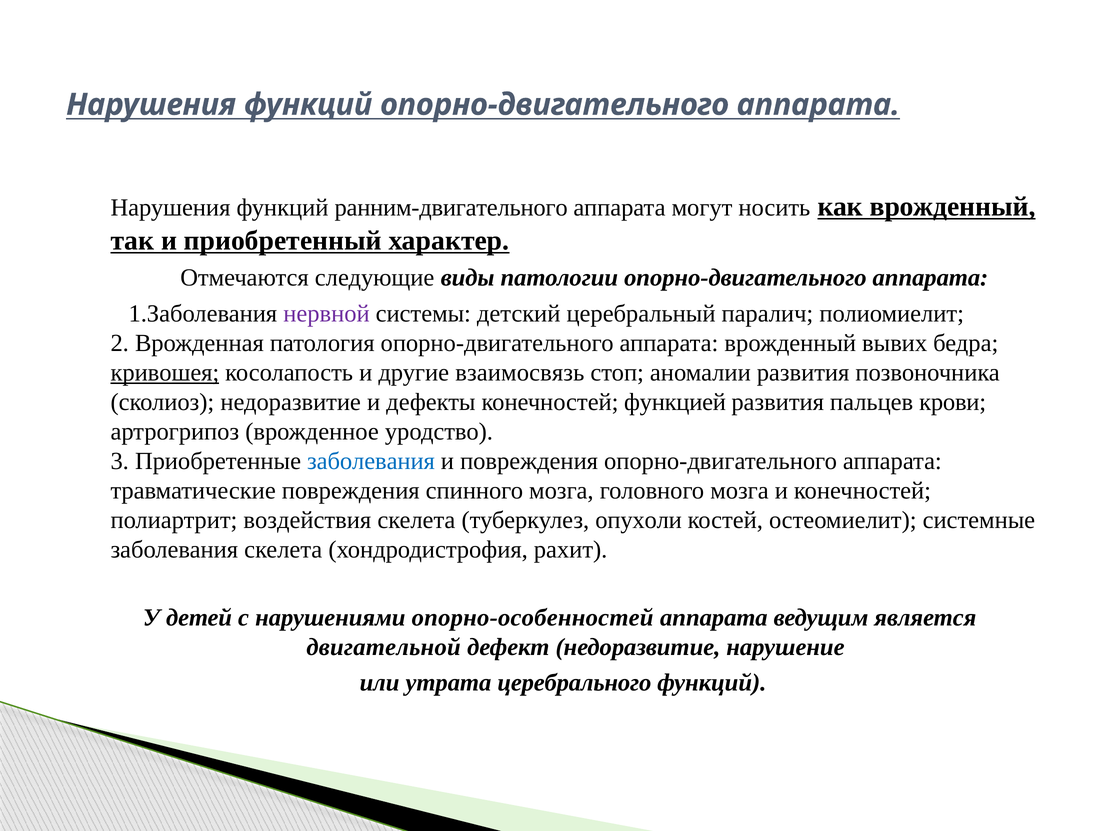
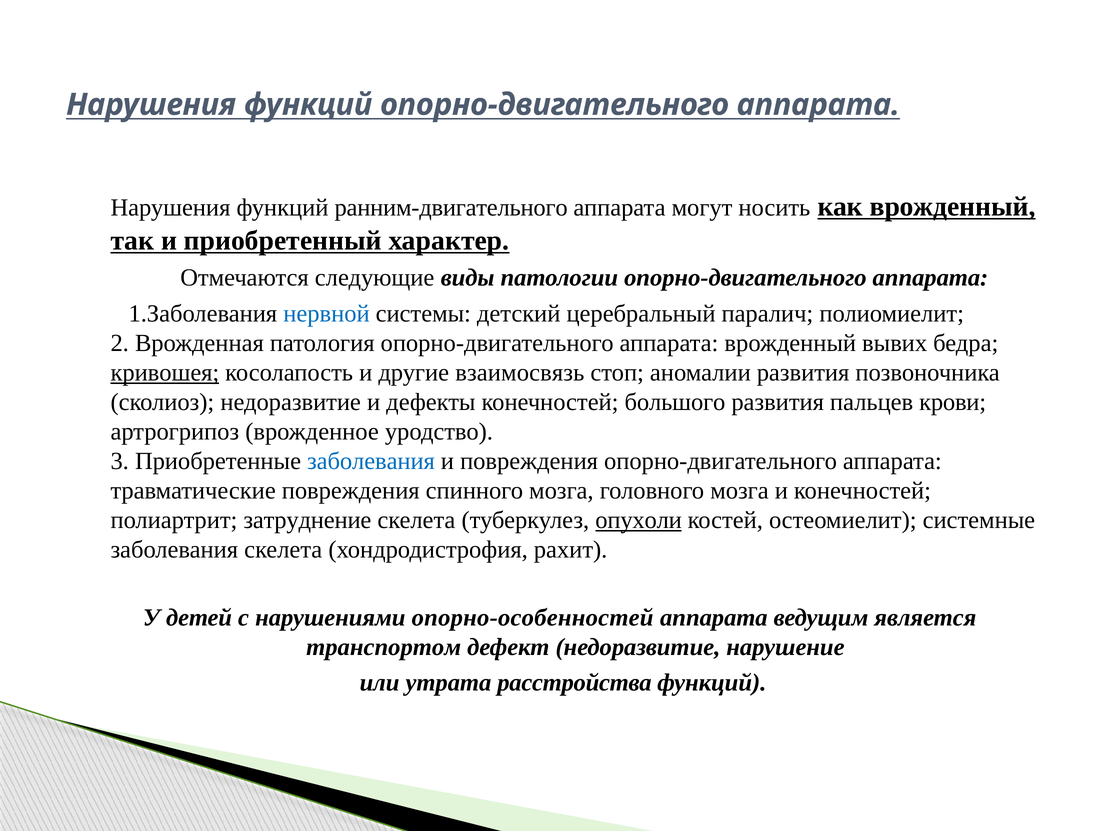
нервной colour: purple -> blue (327, 313)
функцией: функцией -> большого (675, 402)
воздействия: воздействия -> затруднение (307, 520)
опухоли underline: none -> present (639, 520)
двигательной: двигательной -> транспортом (384, 646)
церебрального: церебрального -> расстройства (574, 682)
